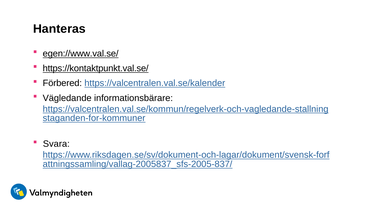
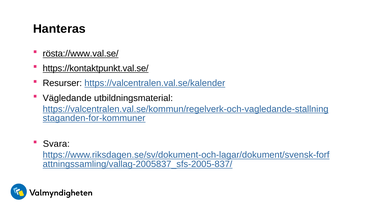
egen://www.val.se/: egen://www.val.se/ -> rösta://www.val.se/ (81, 54)
Förbered: Förbered -> Resurser (62, 83)
informationsbärare: informationsbärare -> utbildningsmaterial (134, 98)
